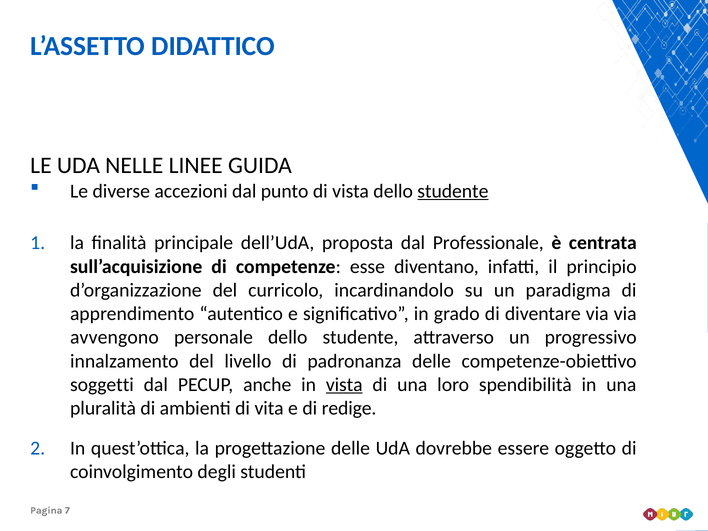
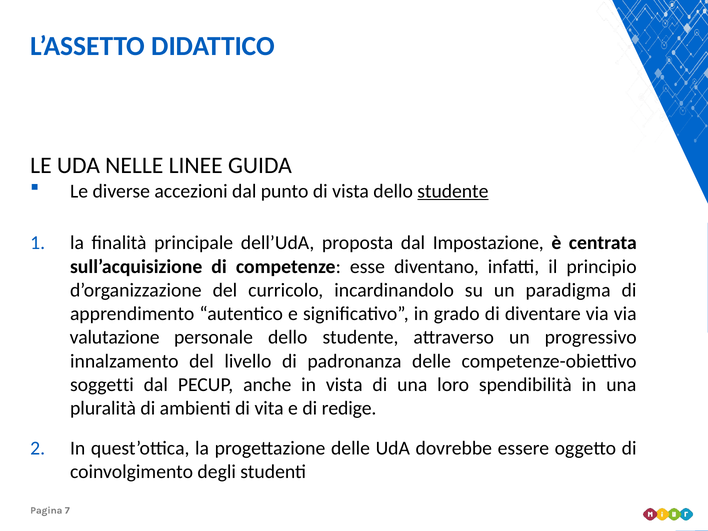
Professionale: Professionale -> Impostazione (488, 243)
avvengono: avvengono -> valutazione (115, 337)
vista underline: present -> none (344, 385)
